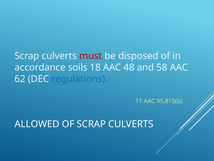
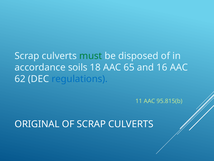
must colour: red -> green (91, 56)
48: 48 -> 65 (129, 67)
58: 58 -> 16 (162, 67)
ALLOWED: ALLOWED -> ORIGINAL (37, 124)
